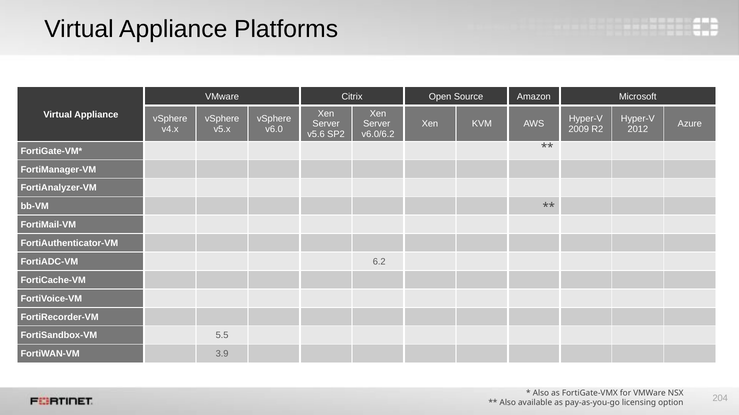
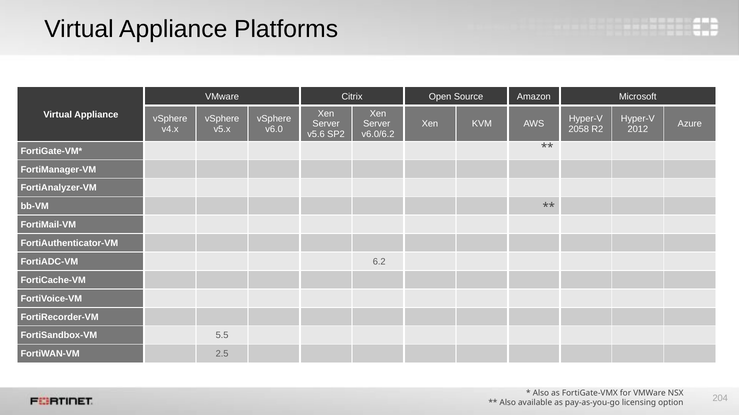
2009: 2009 -> 2058 (579, 129)
3.9: 3.9 -> 2.5 (222, 354)
